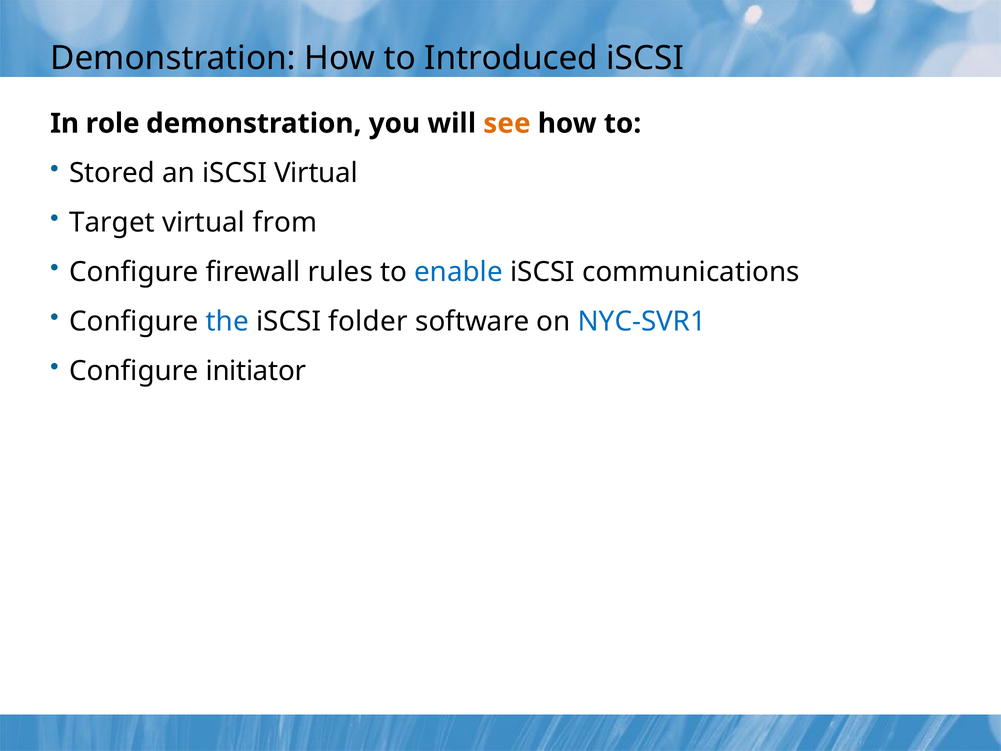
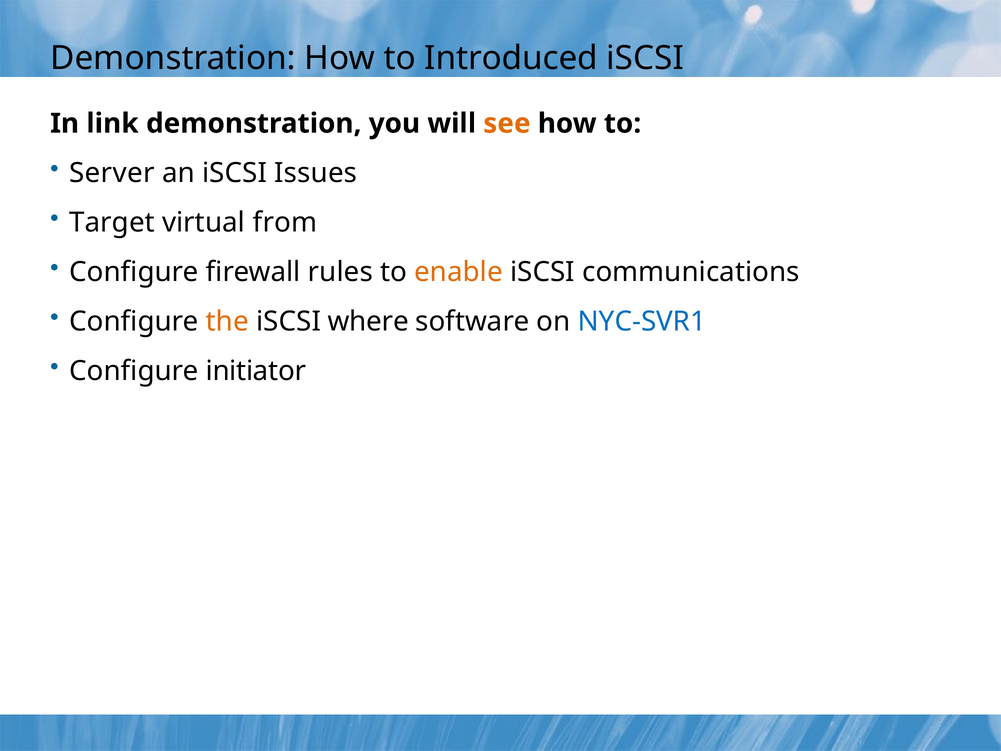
role: role -> link (112, 123)
Stored: Stored -> Server (112, 173)
iSCSI Virtual: Virtual -> Issues (316, 173)
enable colour: blue -> orange (459, 272)
the colour: blue -> orange (227, 321)
folder: folder -> where (368, 321)
